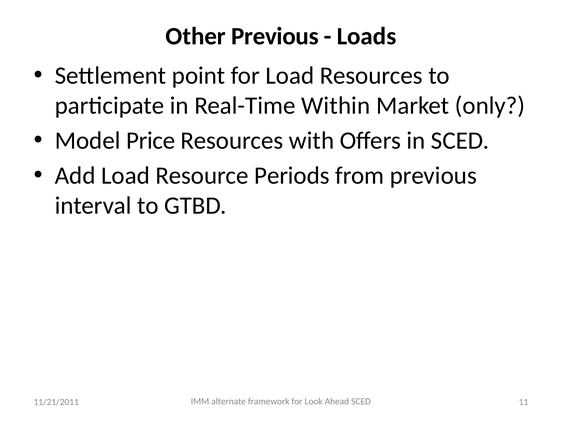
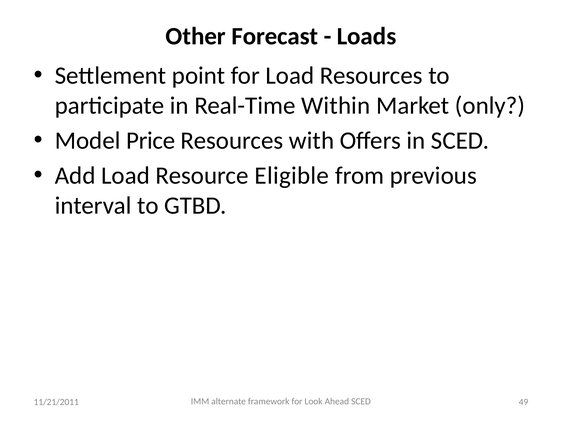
Other Previous: Previous -> Forecast (275, 36)
Periods: Periods -> Eligible (292, 176)
11: 11 -> 49 (524, 402)
